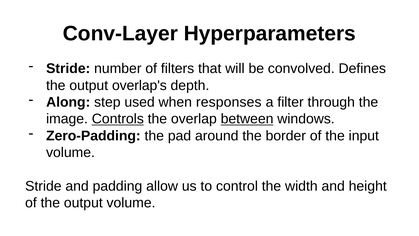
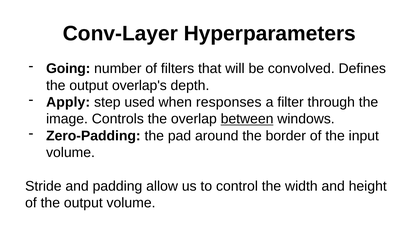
Stride: Stride -> Going (68, 69)
Along: Along -> Apply (68, 102)
Controls underline: present -> none (118, 119)
